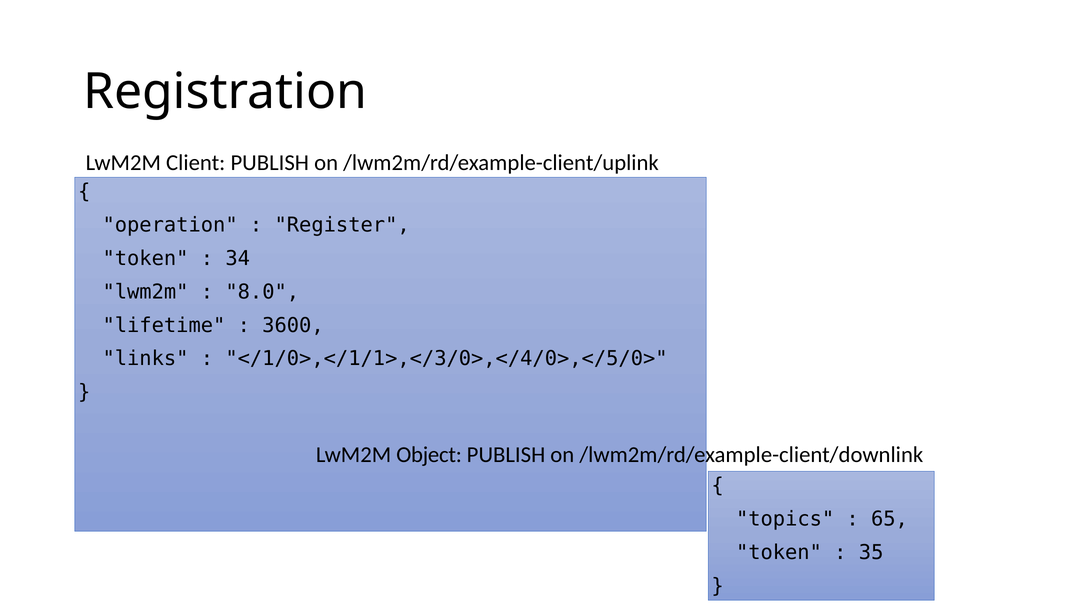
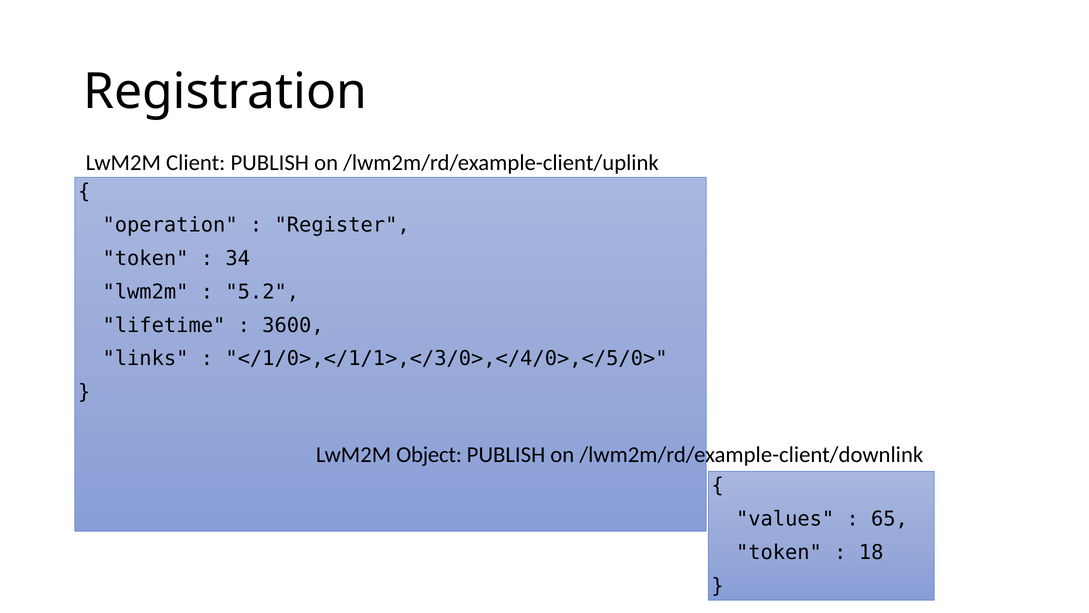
8.0: 8.0 -> 5.2 (262, 292)
topics: topics -> values (785, 519)
35: 35 -> 18 (871, 552)
